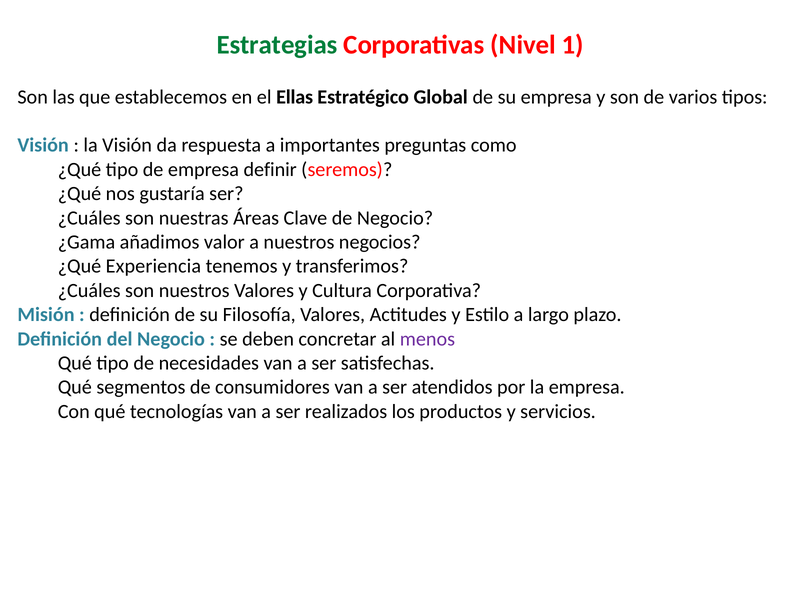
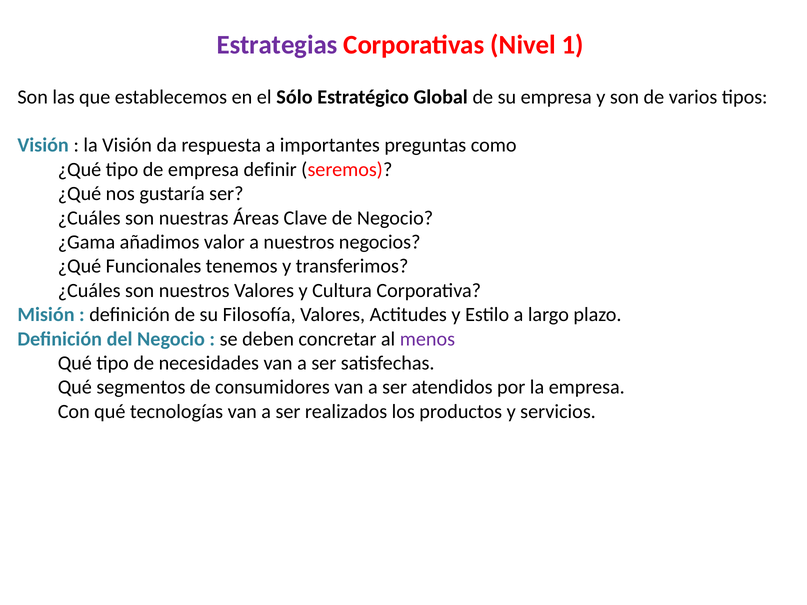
Estrategias colour: green -> purple (277, 45)
Ellas: Ellas -> Sólo (294, 97)
Experiencia: Experiencia -> Funcionales (154, 266)
